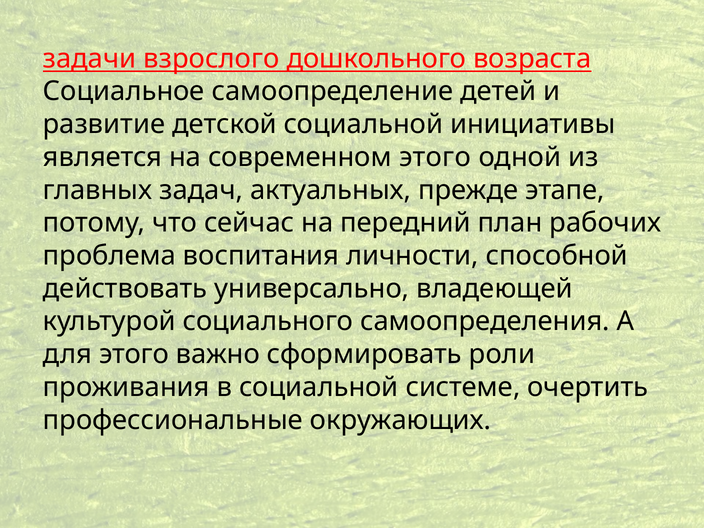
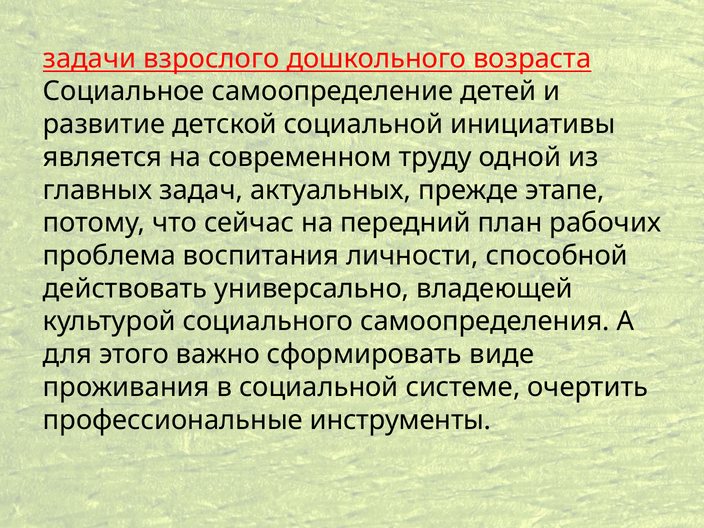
современном этого: этого -> труду (435, 157)
роли: роли -> виде (502, 354)
окружающих: окружающих -> инструменты (401, 420)
